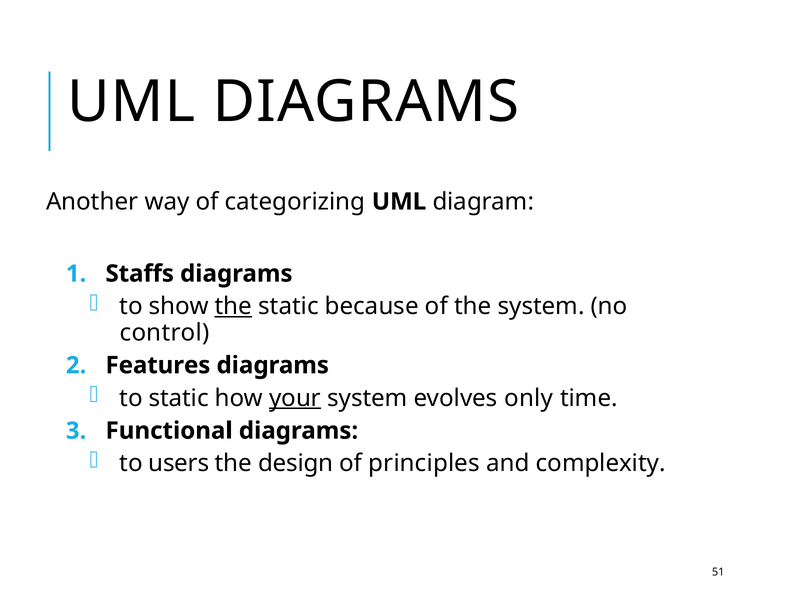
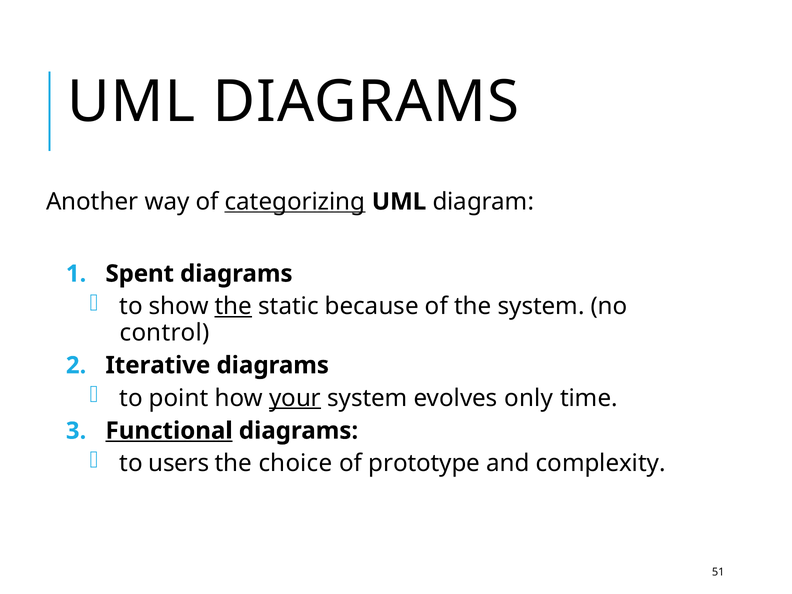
categorizing underline: none -> present (295, 202)
Staffs: Staffs -> Spent (140, 274)
Features: Features -> Iterative (158, 365)
to static: static -> point (179, 398)
Functional underline: none -> present (169, 431)
design: design -> choice (296, 464)
principles: principles -> prototype (424, 464)
